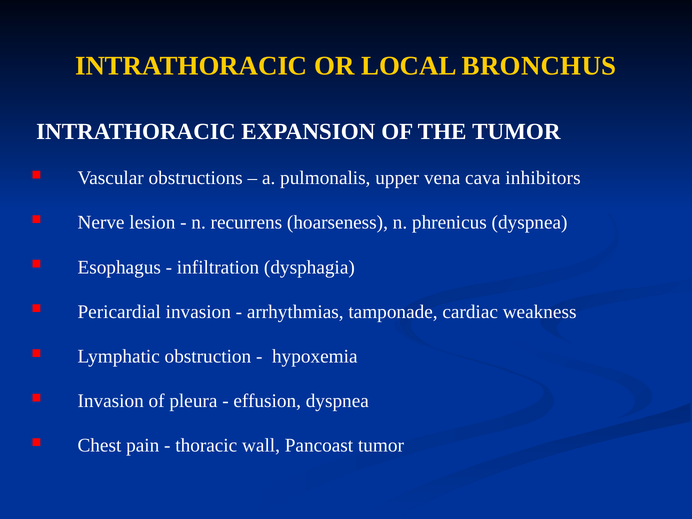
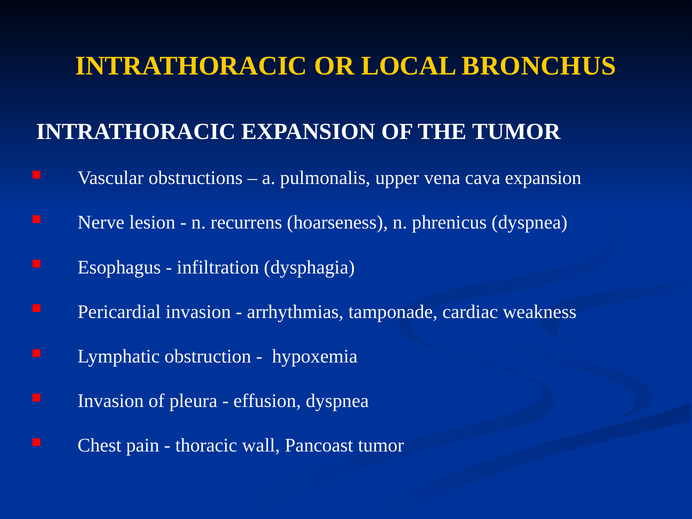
cava inhibitors: inhibitors -> expansion (543, 178)
